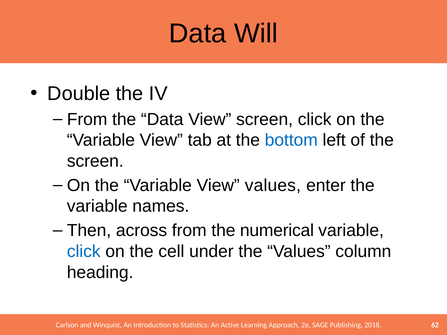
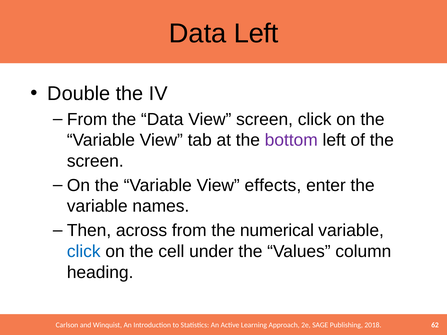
Data Will: Will -> Left (256, 34)
bottom colour: blue -> purple (291, 140)
View values: values -> effects (273, 186)
